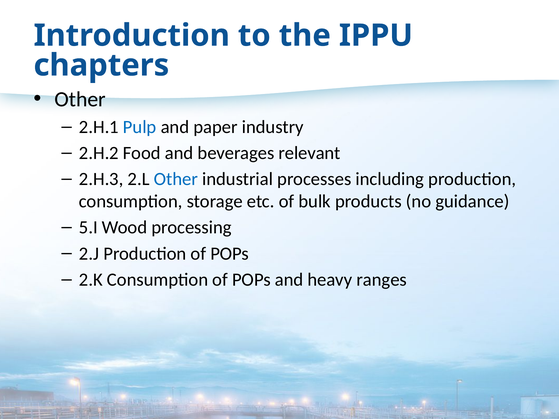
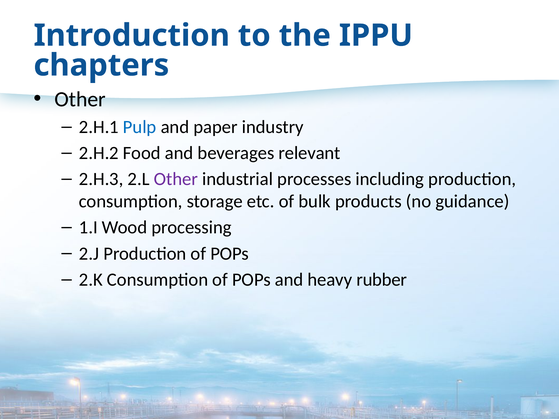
Other colour: blue -> purple (176, 179)
5.I: 5.I -> 1.I (88, 228)
ranges: ranges -> rubber (382, 280)
